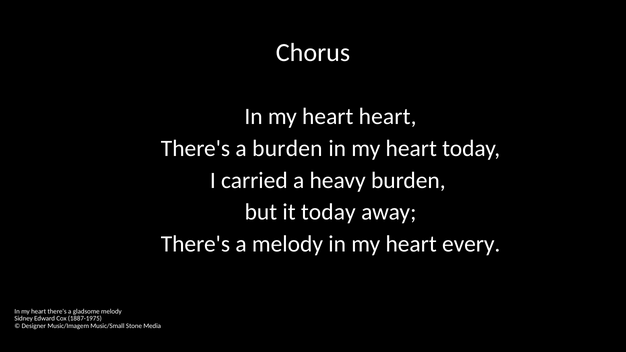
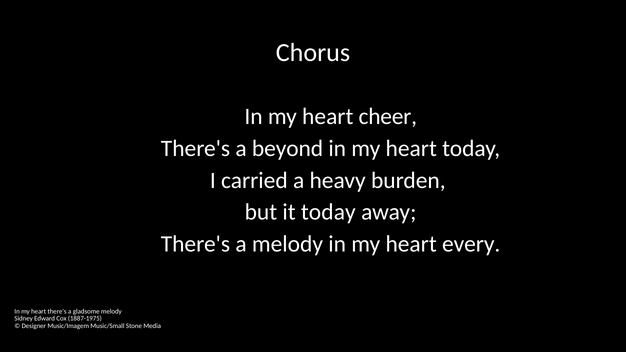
heart heart: heart -> cheer (388, 117)
a burden: burden -> beyond (288, 148)
